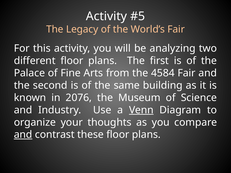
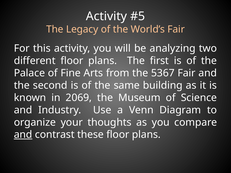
4584: 4584 -> 5367 (163, 73)
2076: 2076 -> 2069 (79, 98)
Venn underline: present -> none (141, 110)
